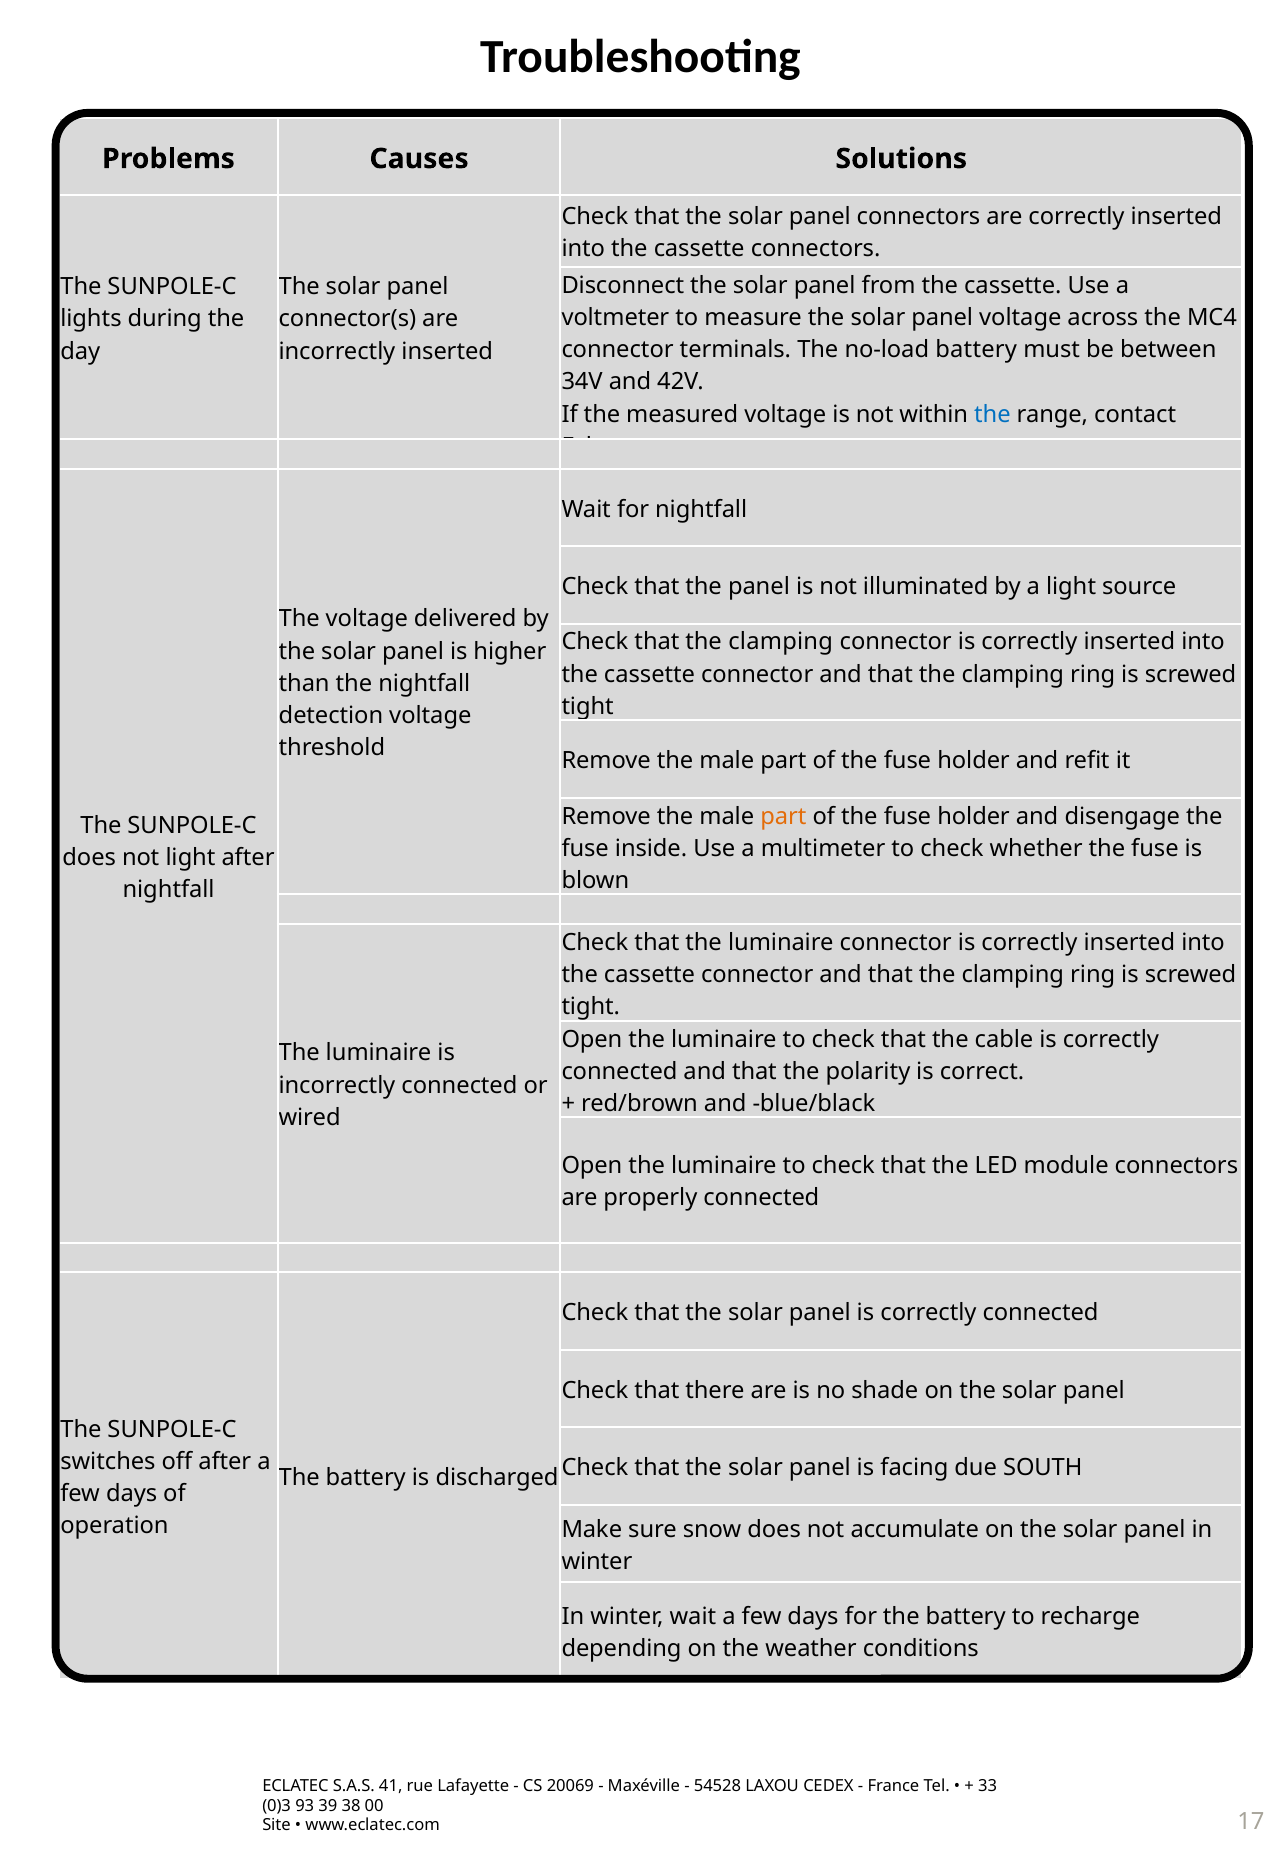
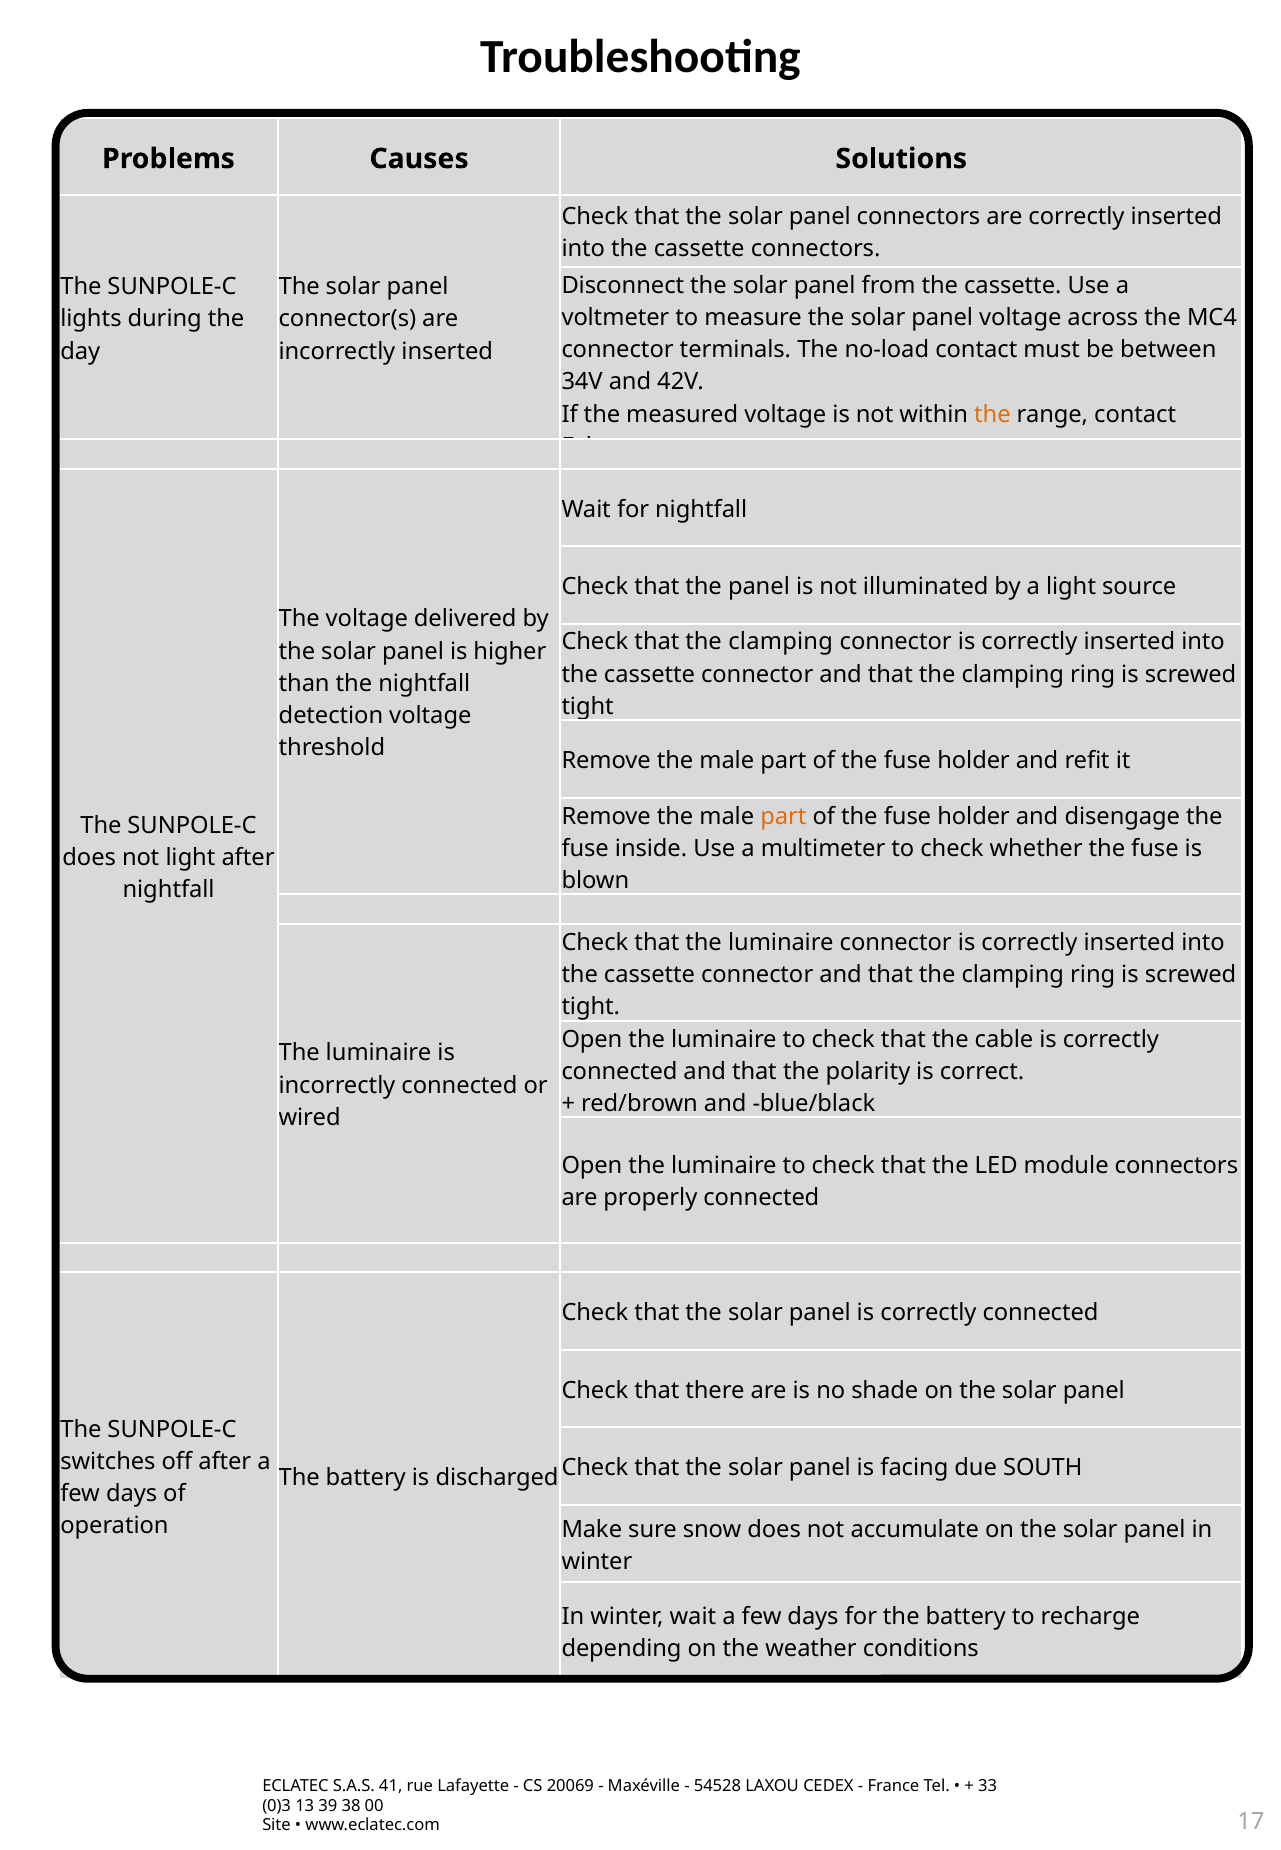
no-load battery: battery -> contact (976, 350)
the colour: blue -> orange (992, 414)
93: 93 -> 13 (305, 1806)
